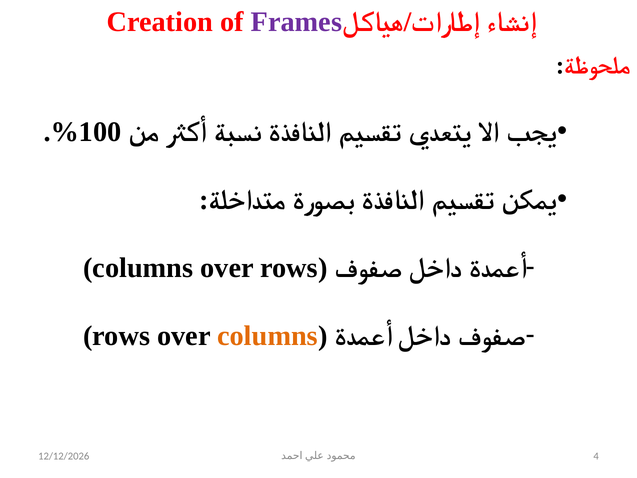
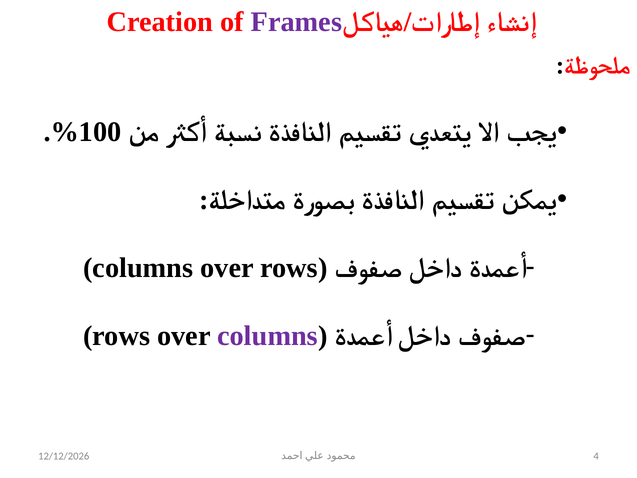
columns colour: orange -> purple (268, 336)
